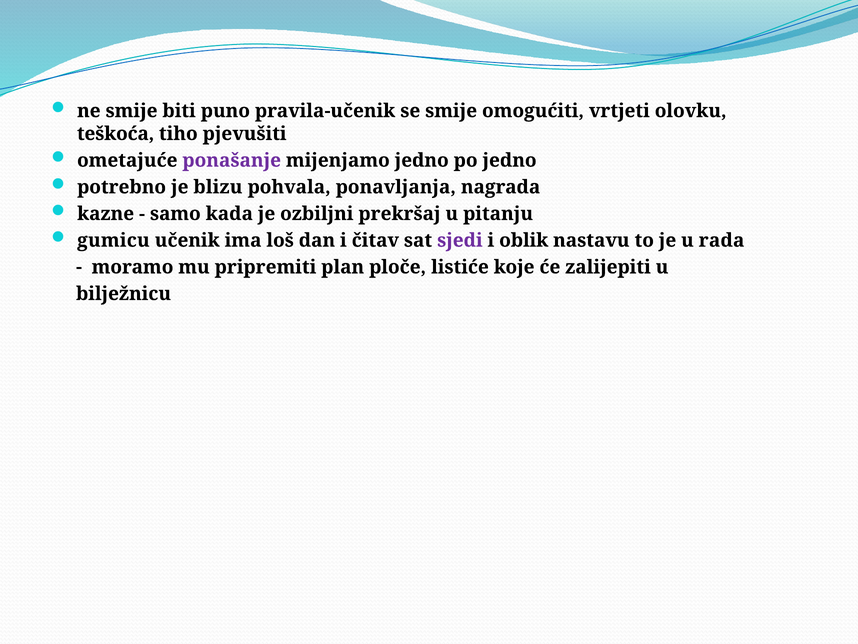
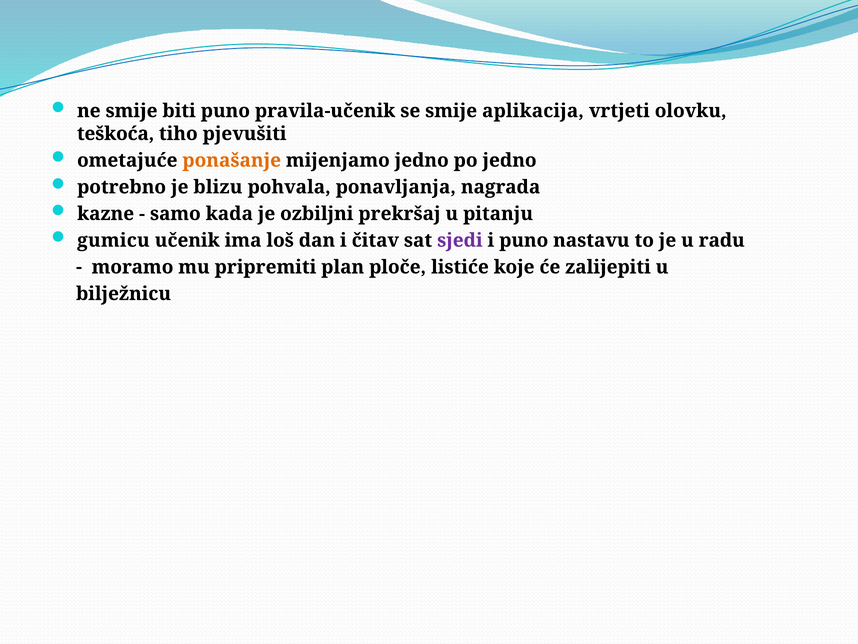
omogućiti: omogućiti -> aplikacija (533, 111)
ponašanje colour: purple -> orange (232, 160)
i oblik: oblik -> puno (524, 240)
rada: rada -> radu (722, 240)
